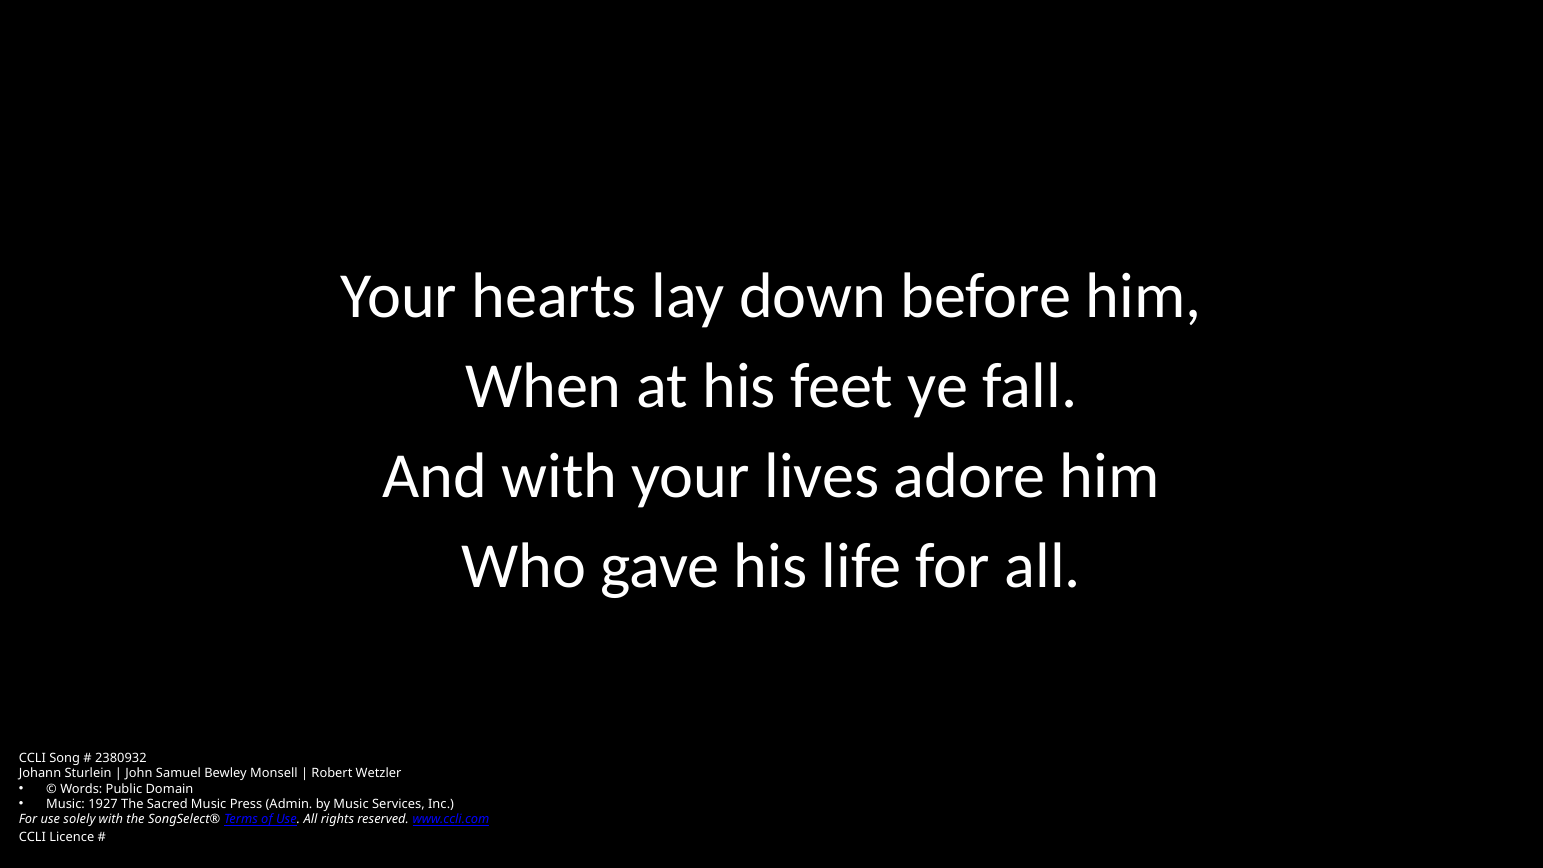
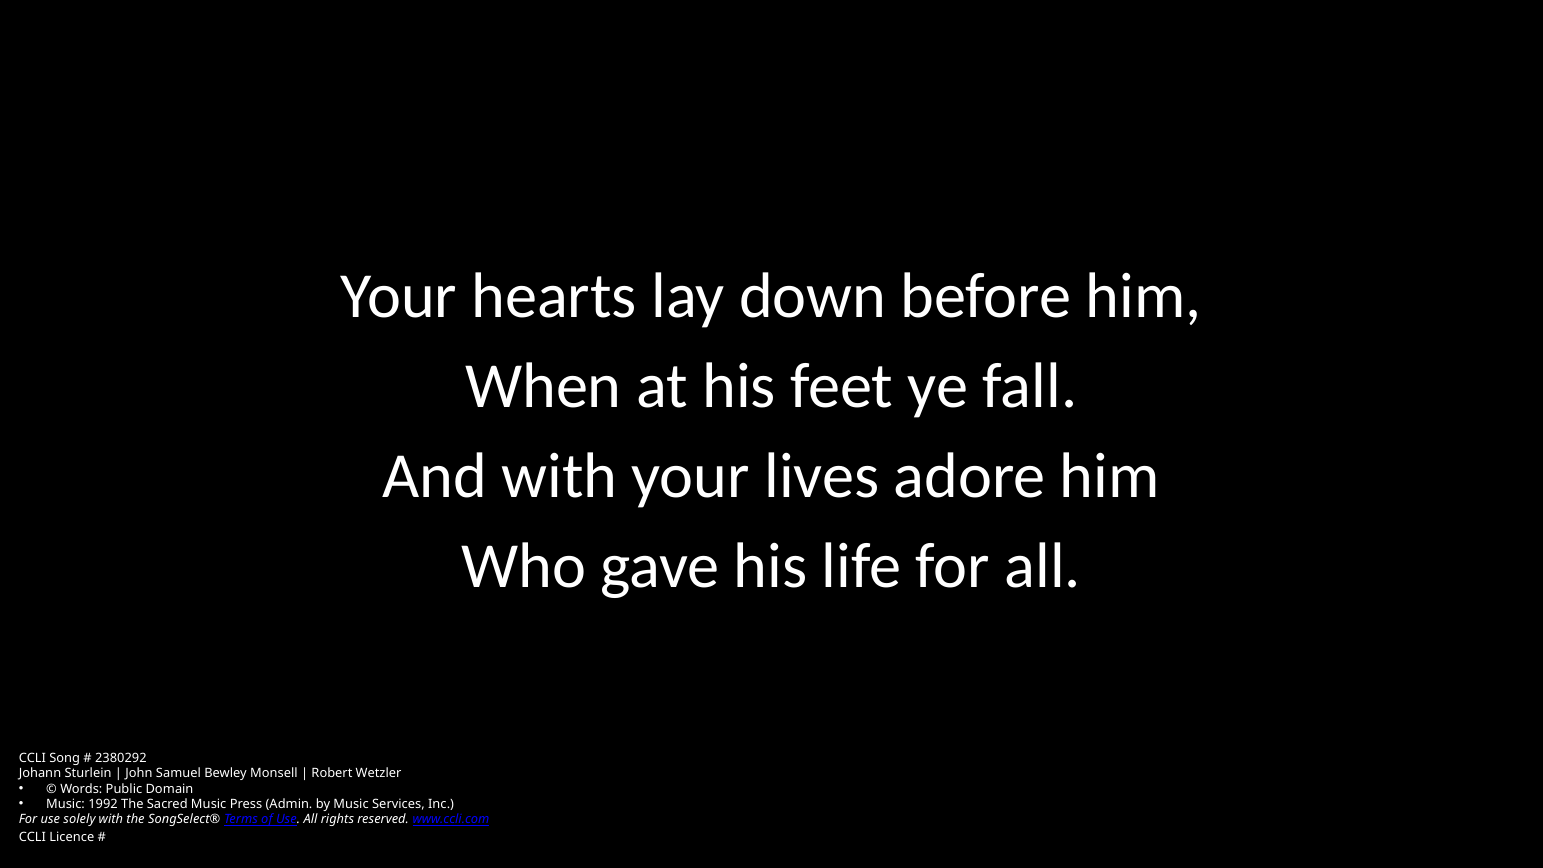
2380932: 2380932 -> 2380292 (121, 758)
1927: 1927 -> 1992 (103, 804)
